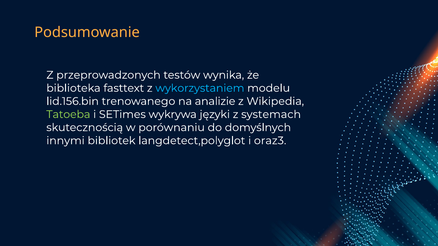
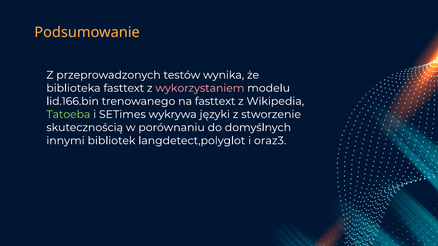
wykorzystaniem colour: light blue -> pink (200, 88)
lid.156.bin: lid.156.bin -> lid.166.bin (73, 101)
na analizie: analizie -> fasttext (215, 101)
systemach: systemach -> stworzenie (271, 115)
